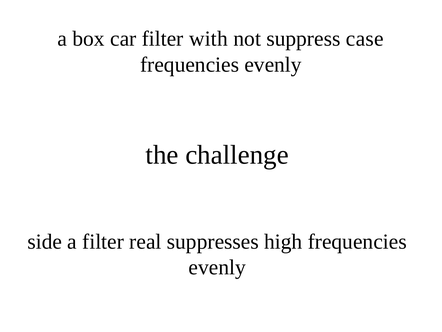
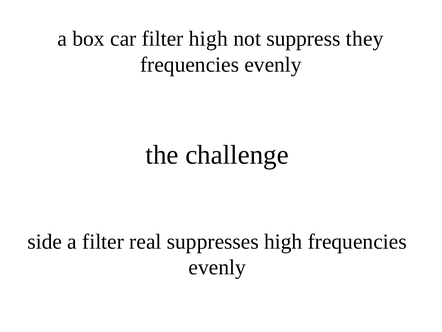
filter with: with -> high (208, 39)
case: case -> they (365, 39)
